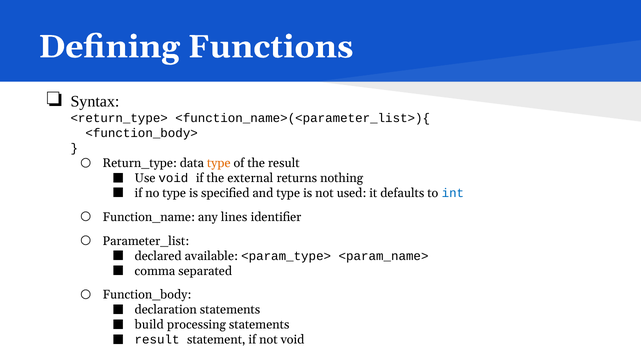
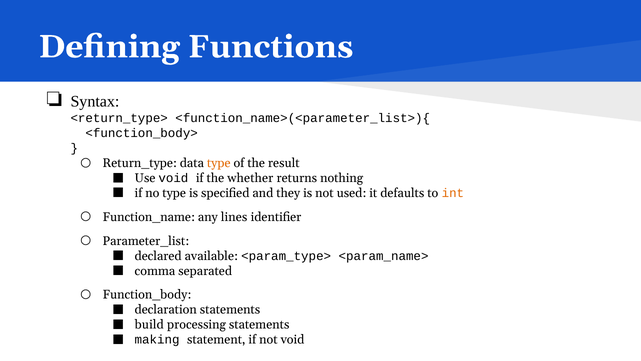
external: external -> whether (250, 178)
and type: type -> they (288, 193)
int colour: blue -> orange (453, 193)
result: result -> making (157, 339)
